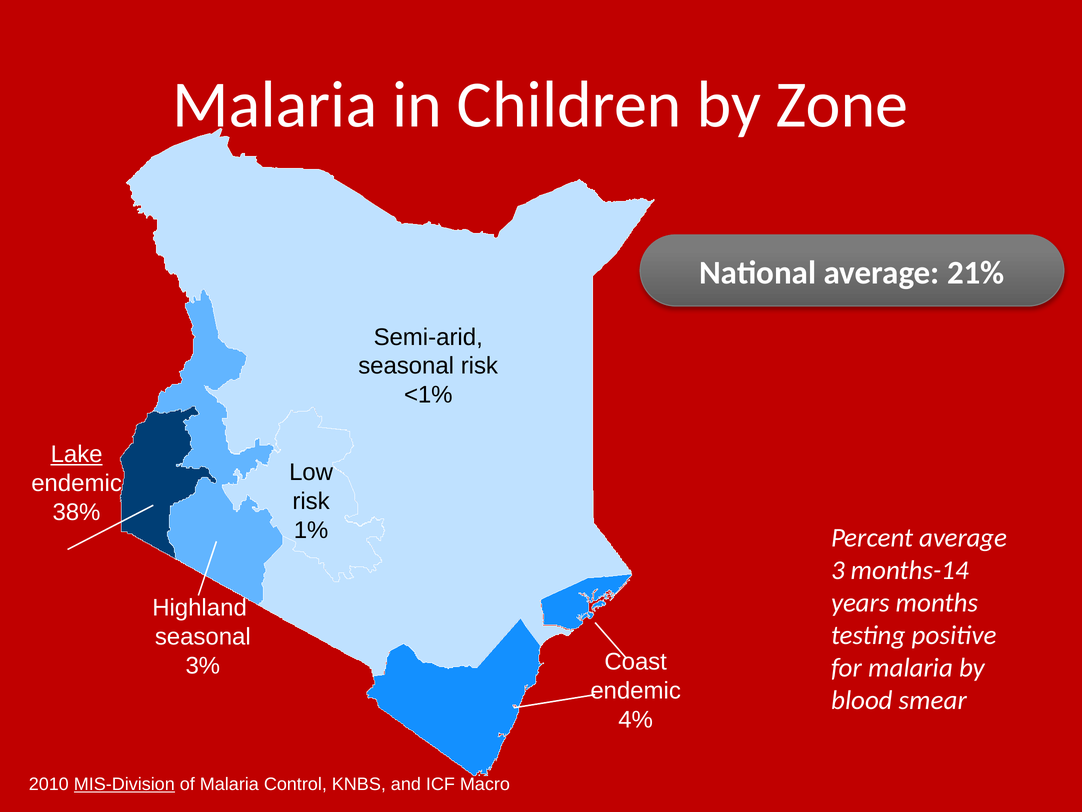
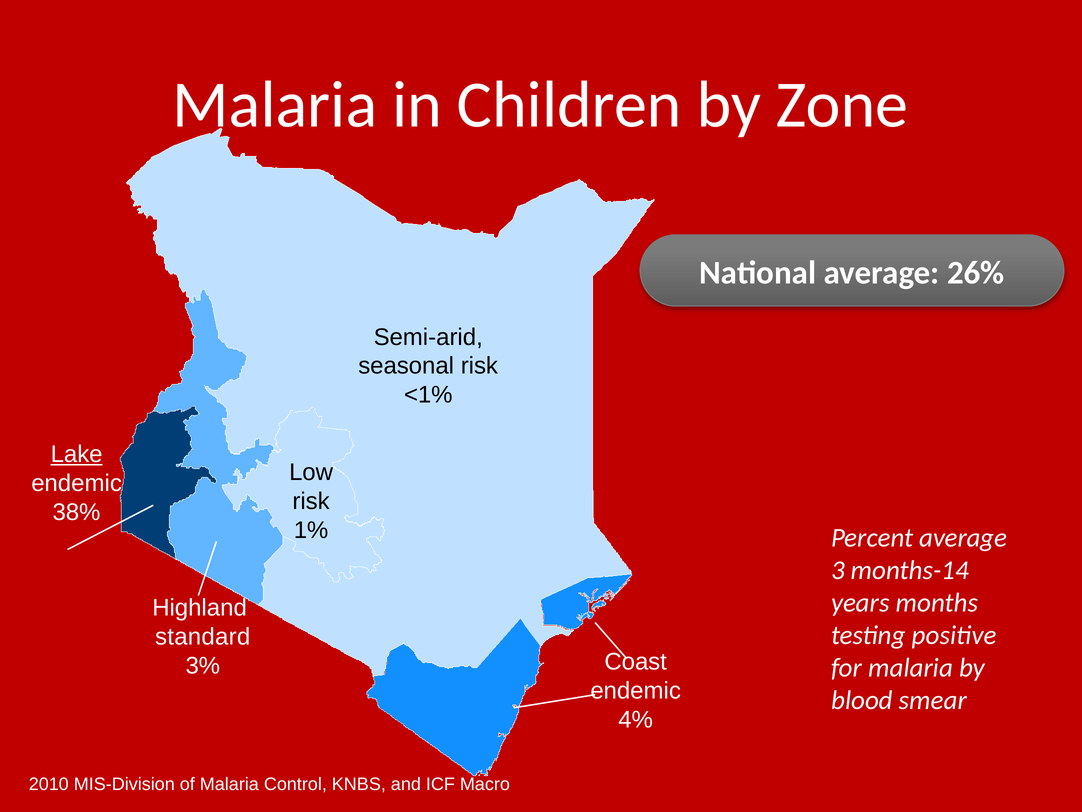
21%: 21% -> 26% (976, 273)
seasonal: seasonal -> standard (203, 636)
MIS-Division underline: present -> none (124, 784)
